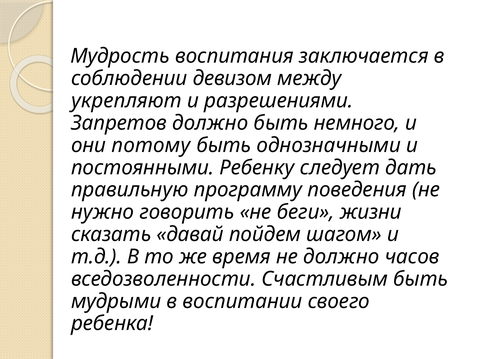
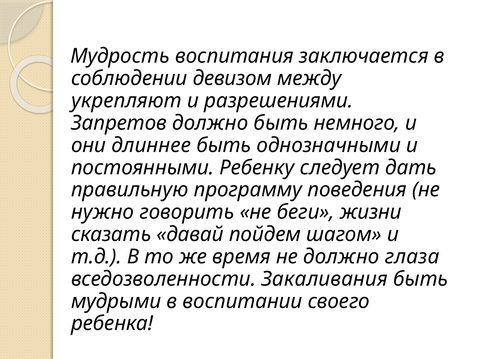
потому: потому -> длиннее (151, 145)
часов: часов -> глаза (412, 257)
Счастливым: Счастливым -> Закаливания (325, 279)
